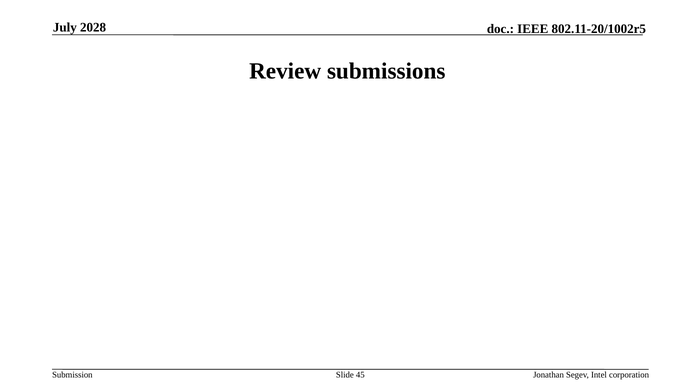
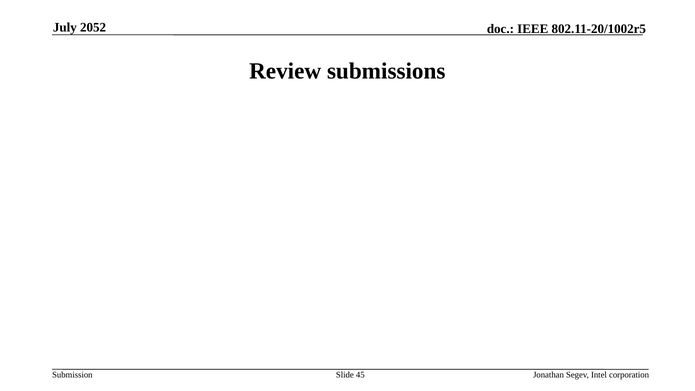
2028: 2028 -> 2052 (93, 28)
